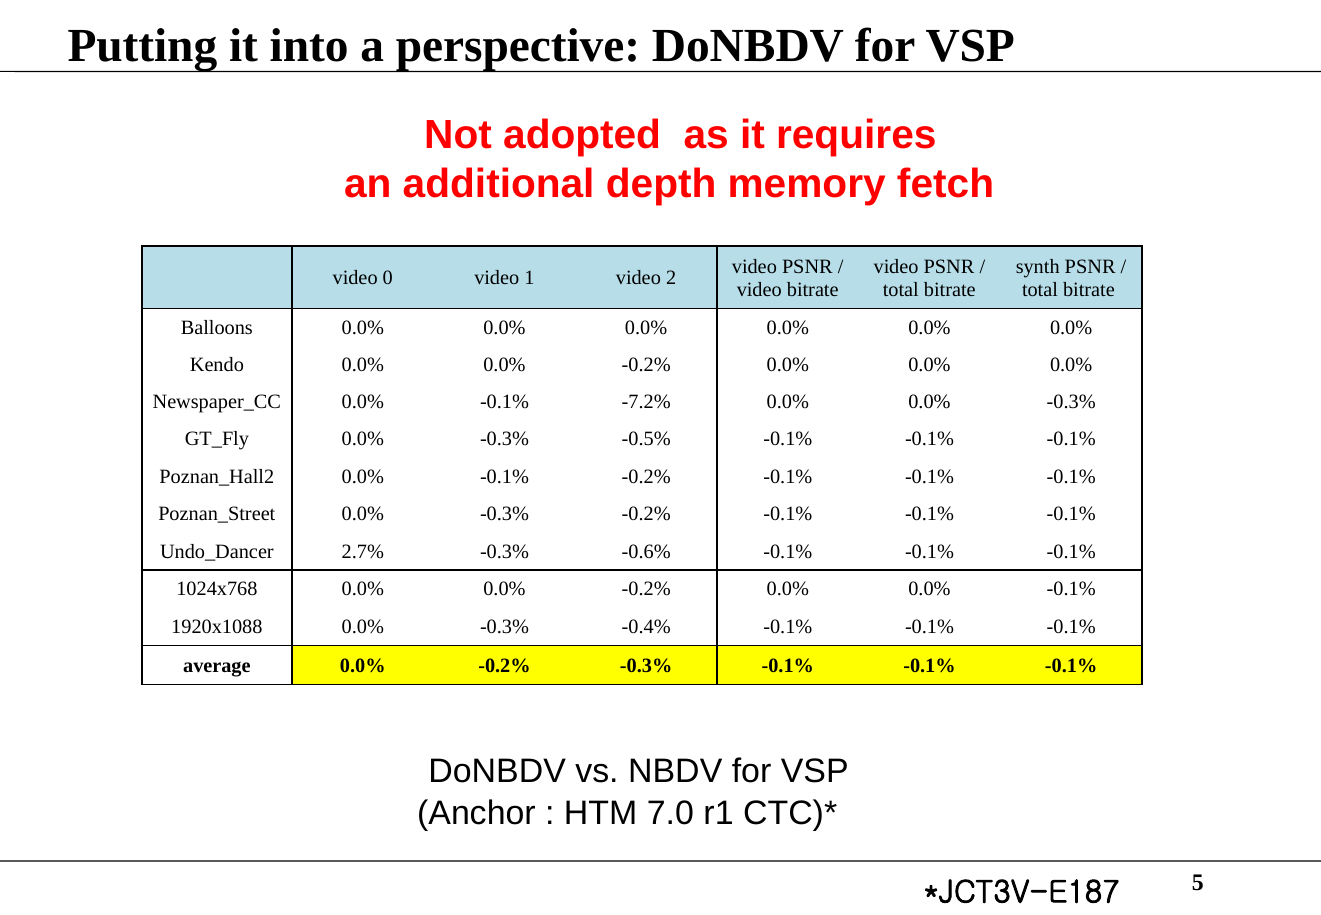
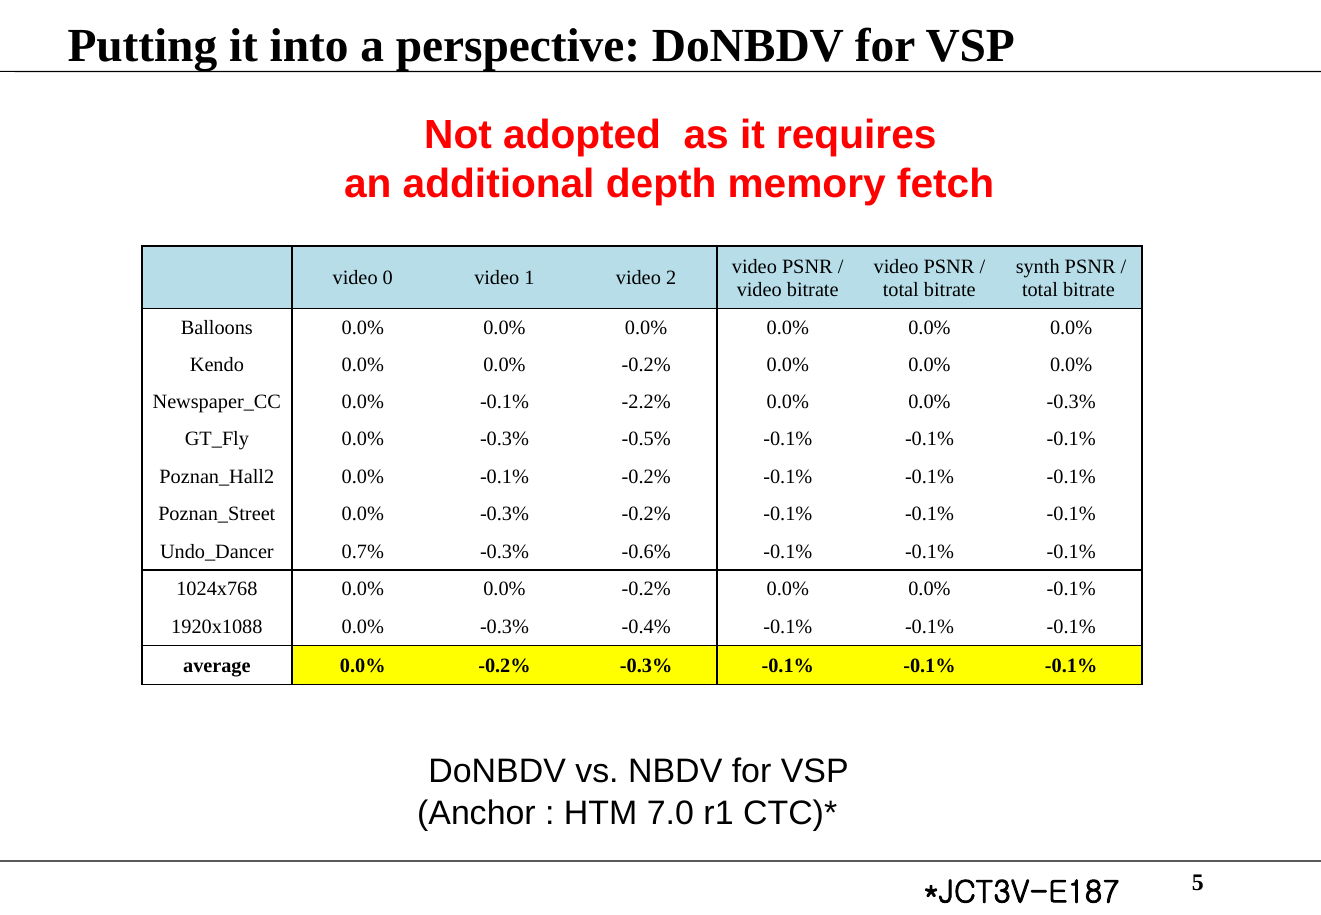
-7.2%: -7.2% -> -2.2% (646, 402)
2.7%: 2.7% -> 0.7% (363, 551)
